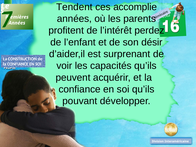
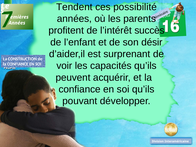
accomplie: accomplie -> possibilité (135, 7)
perdez: perdez -> succès (149, 30)
